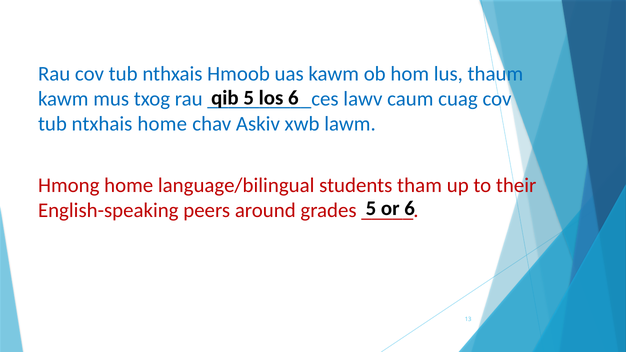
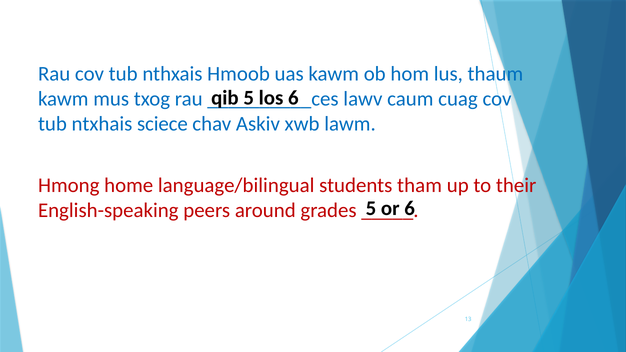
ntxhais home: home -> sciece (162, 124)
